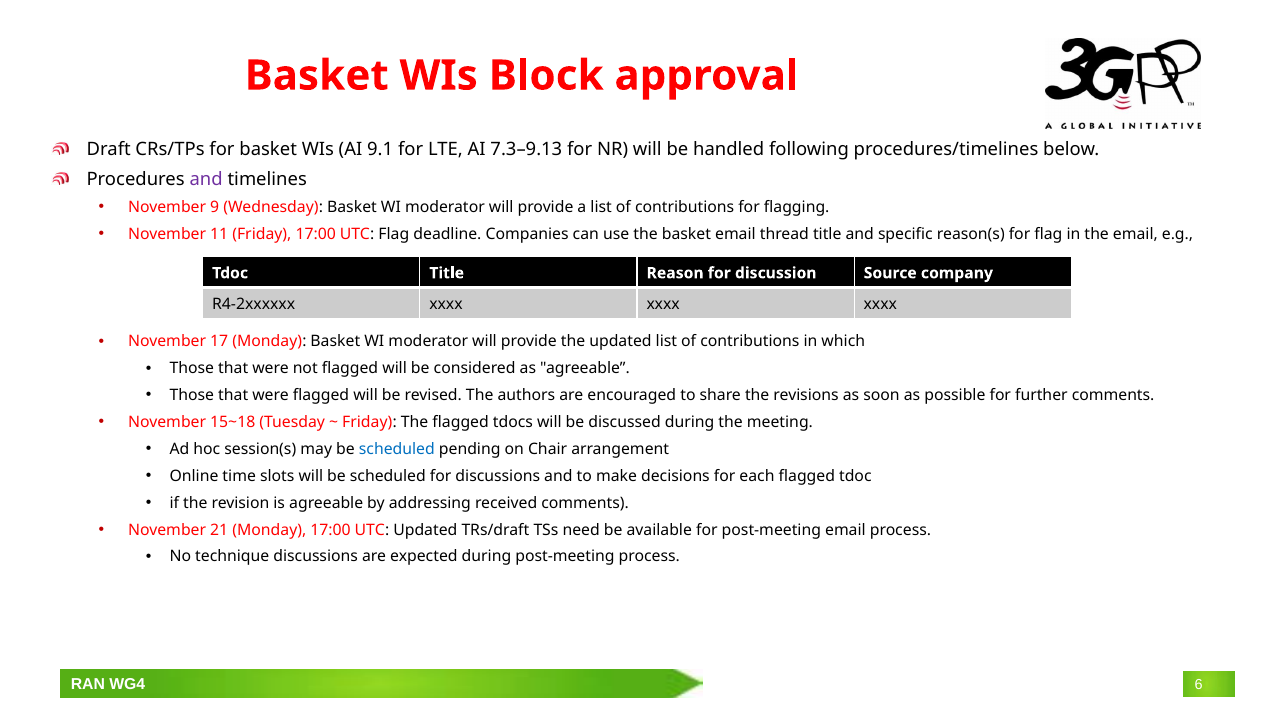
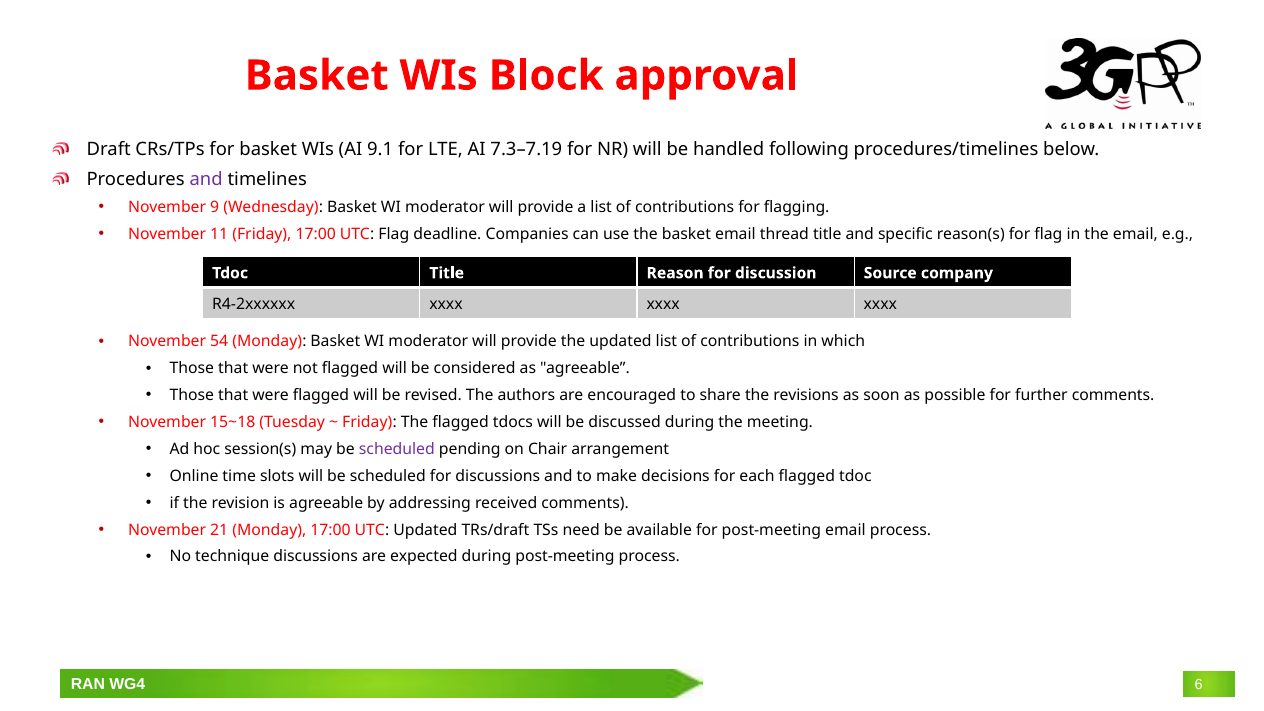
7.3–9.13: 7.3–9.13 -> 7.3–7.19 (526, 149)
17: 17 -> 54 (219, 342)
scheduled colour: blue -> purple (397, 449)
